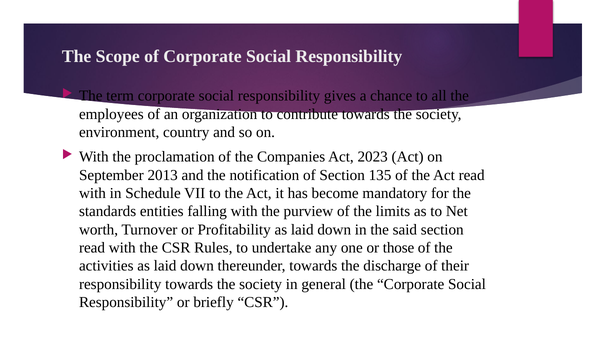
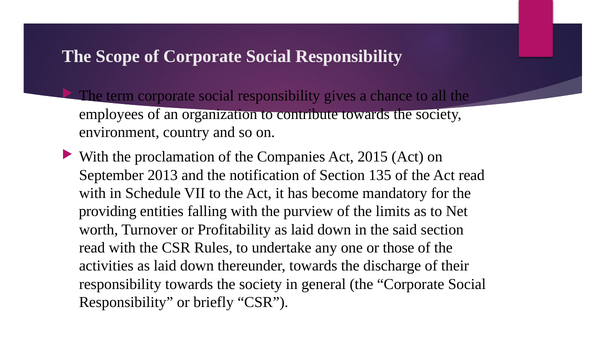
2023: 2023 -> 2015 (373, 157)
standards: standards -> providing (108, 211)
